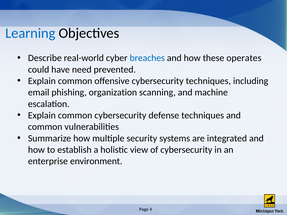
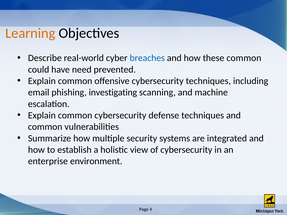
Learning colour: blue -> orange (30, 33)
these operates: operates -> common (244, 58)
organization: organization -> investigating (113, 93)
